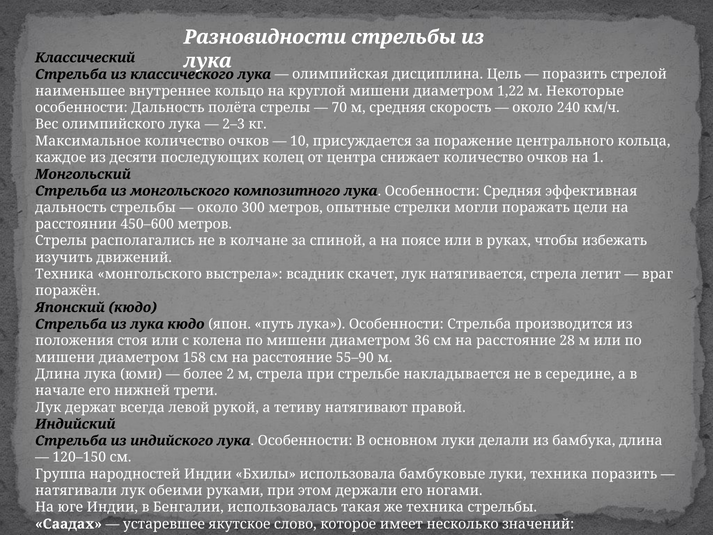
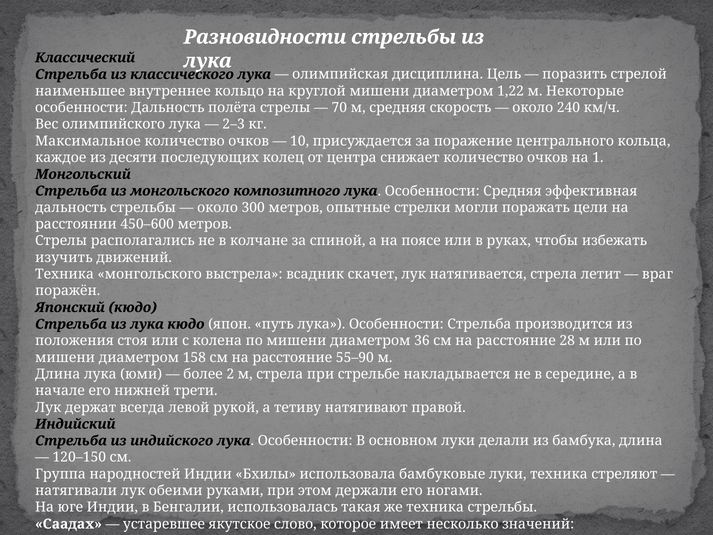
техника поразить: поразить -> стреляют (624, 474)
